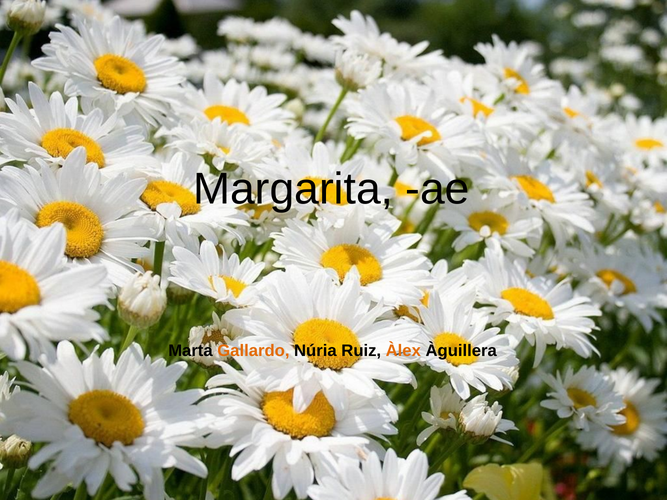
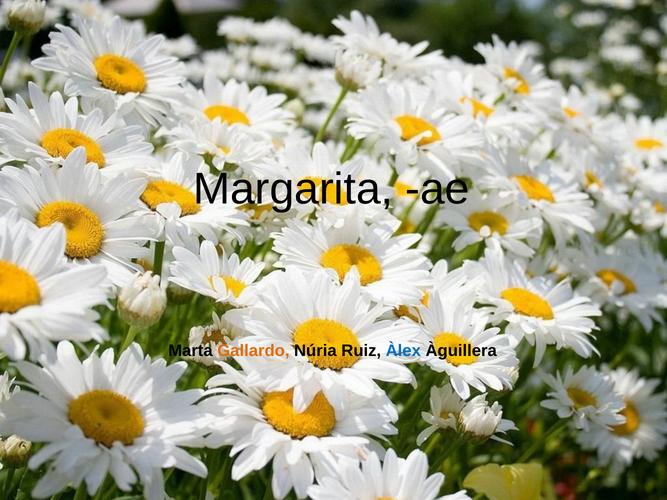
Àlex colour: orange -> blue (403, 351)
